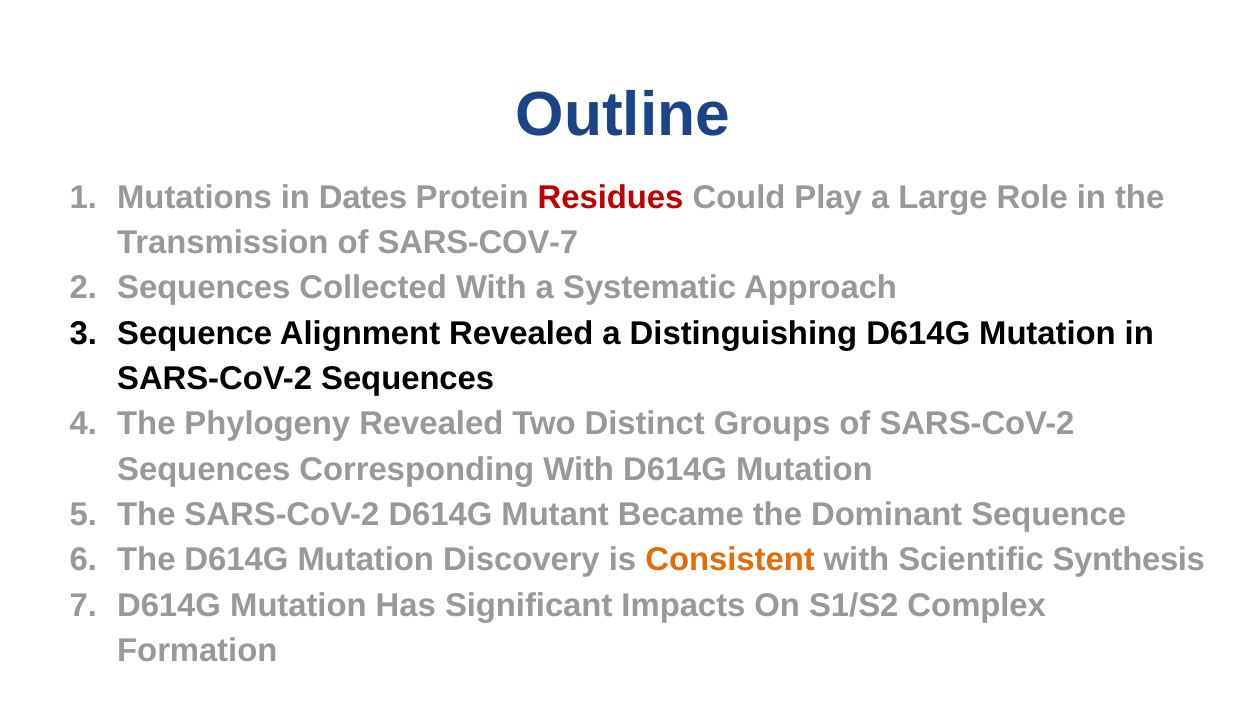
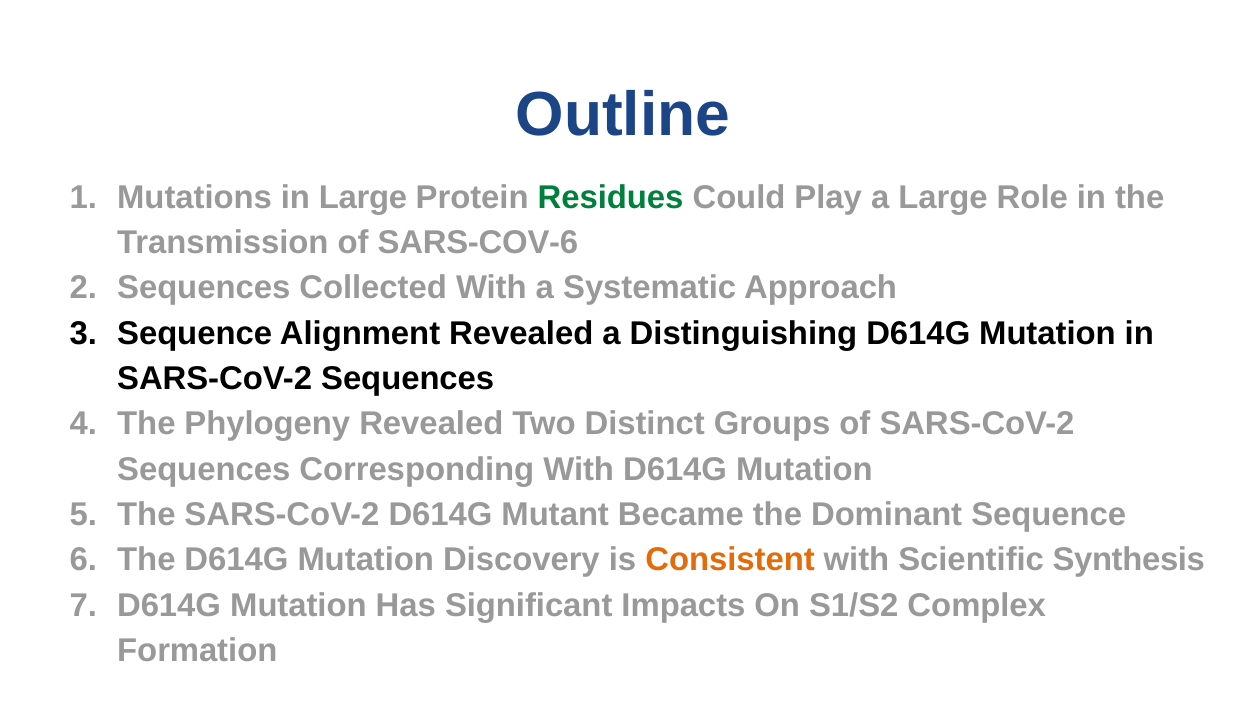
in Dates: Dates -> Large (363, 197)
Residues colour: red -> green (611, 197)
SARS-COV-7: SARS-COV-7 -> SARS-COV-6 (478, 243)
